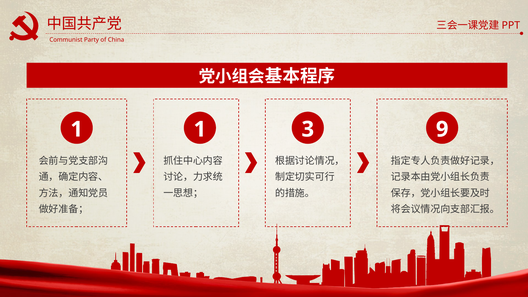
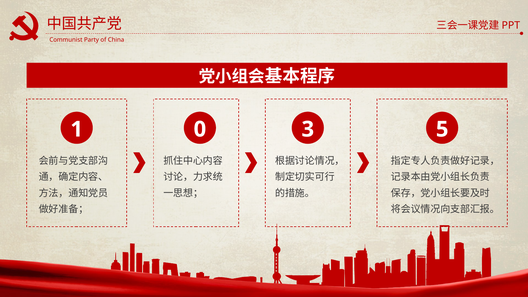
1 1: 1 -> 0 (200, 129)
9: 9 -> 5 (442, 129)
